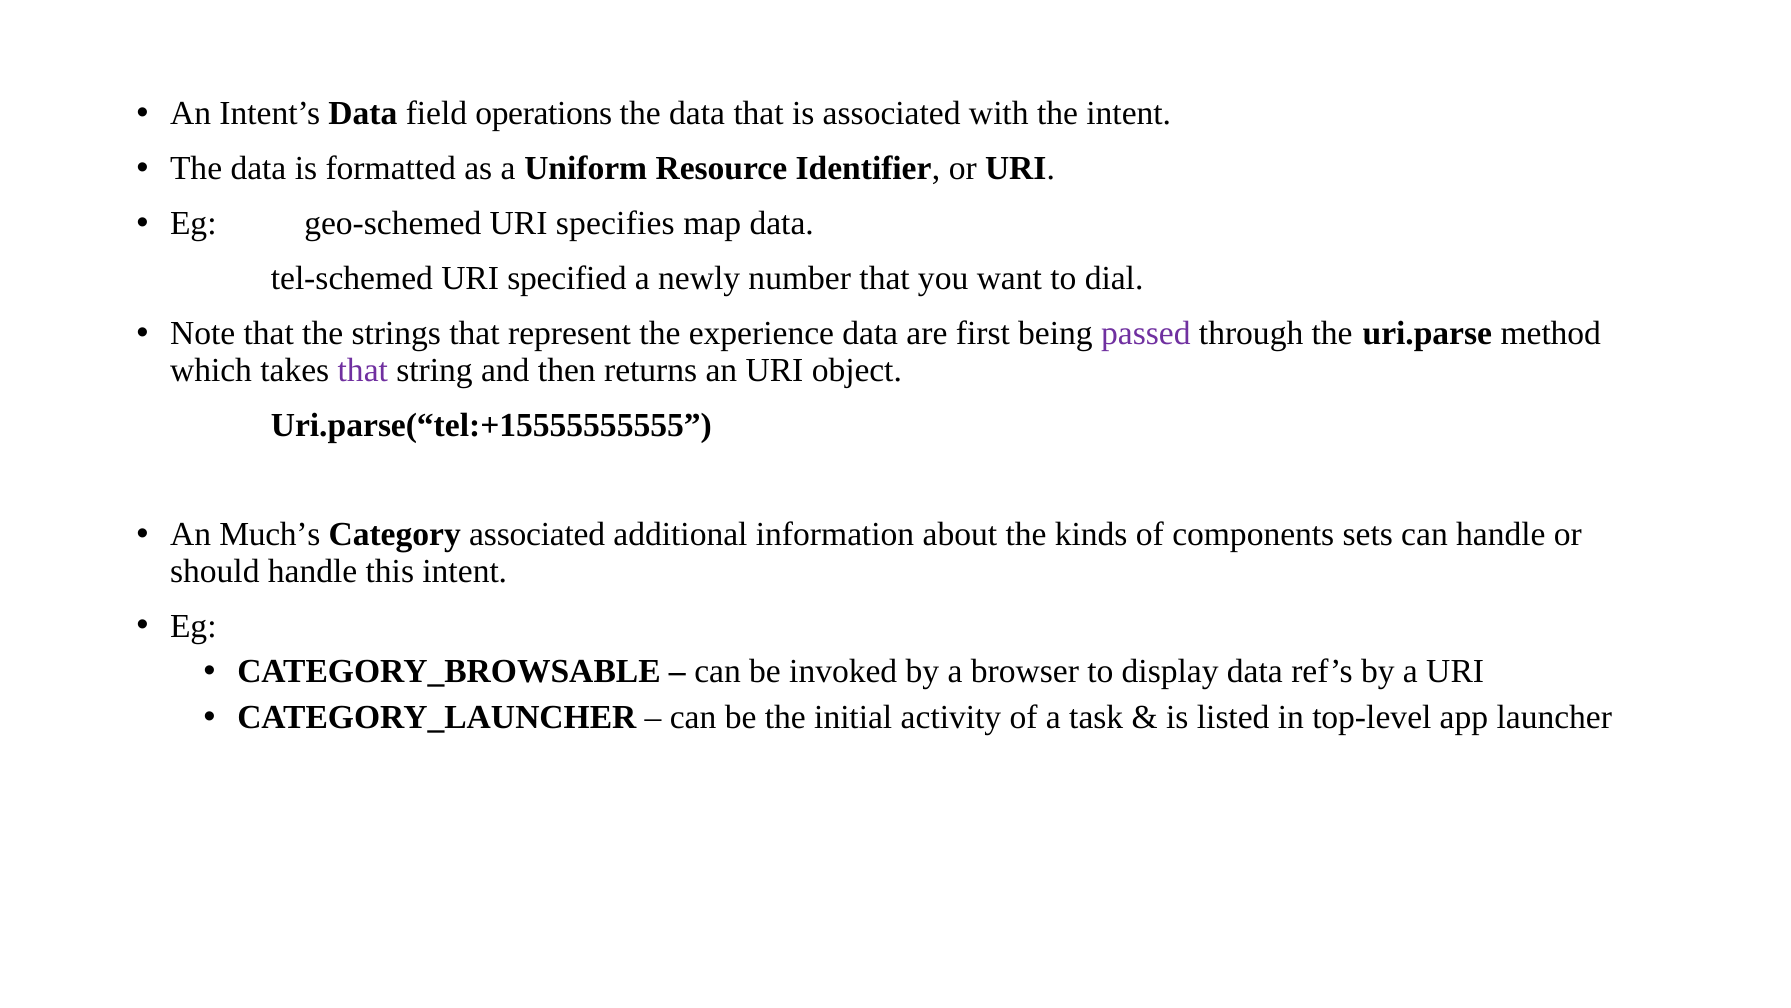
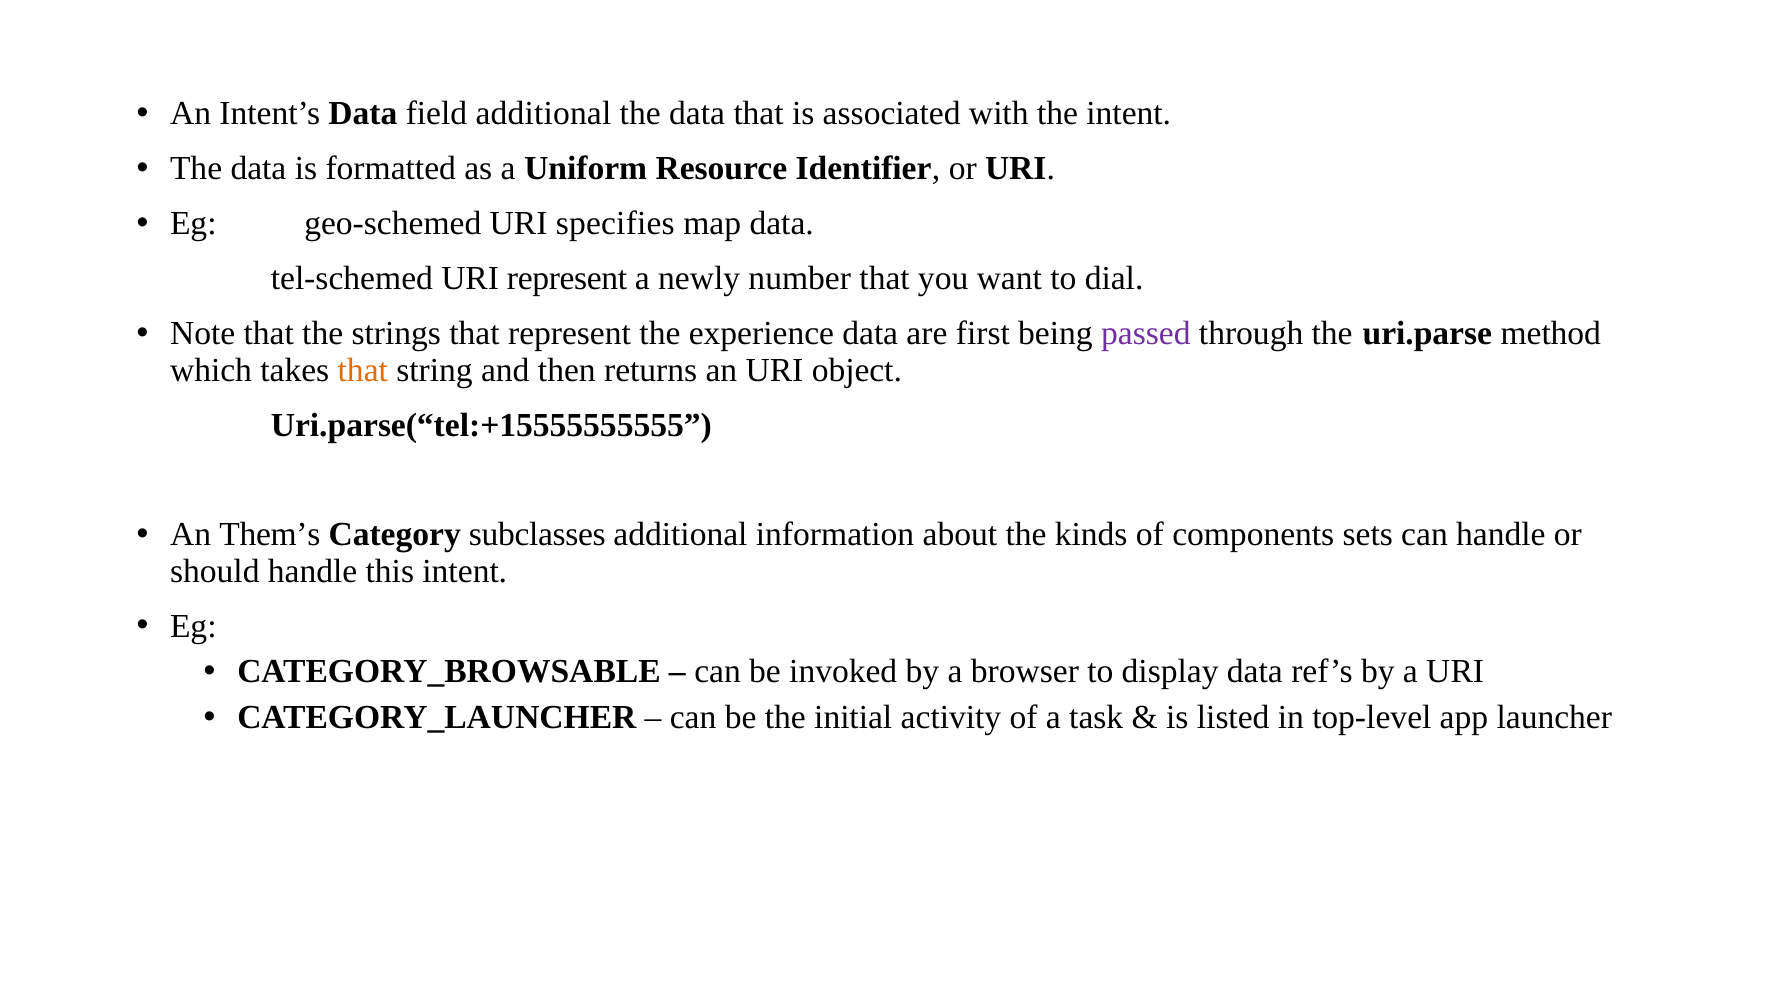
field operations: operations -> additional (543, 114)
URI specified: specified -> represent (567, 279)
that colour: purple -> orange (363, 370)
Much’s: Much’s -> Them’s (270, 535)
Category associated: associated -> subclasses (537, 535)
